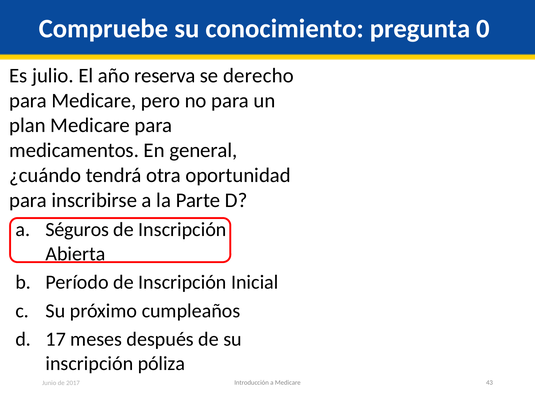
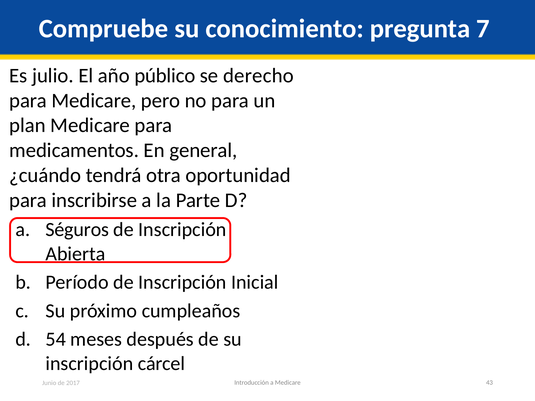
0: 0 -> 7 (483, 29)
reserva: reserva -> público (165, 76)
17: 17 -> 54 (56, 340)
póliza: póliza -> cárcel (161, 364)
